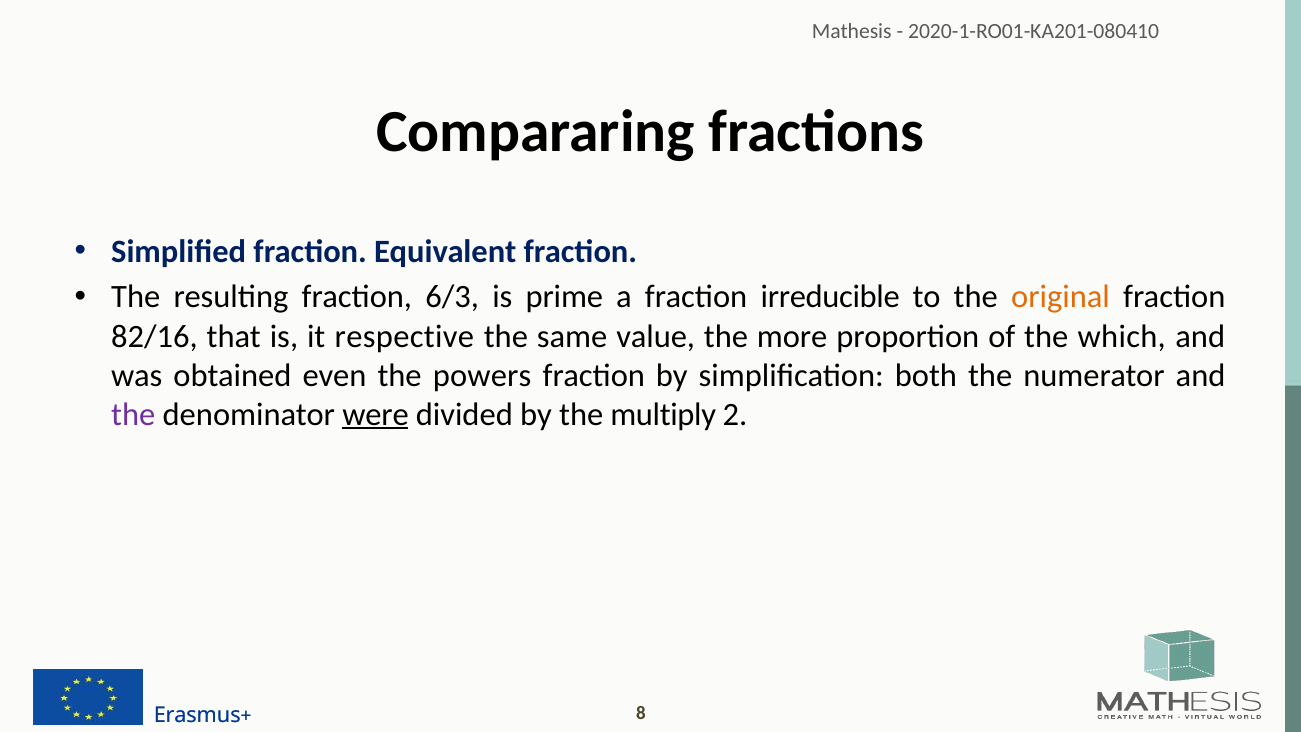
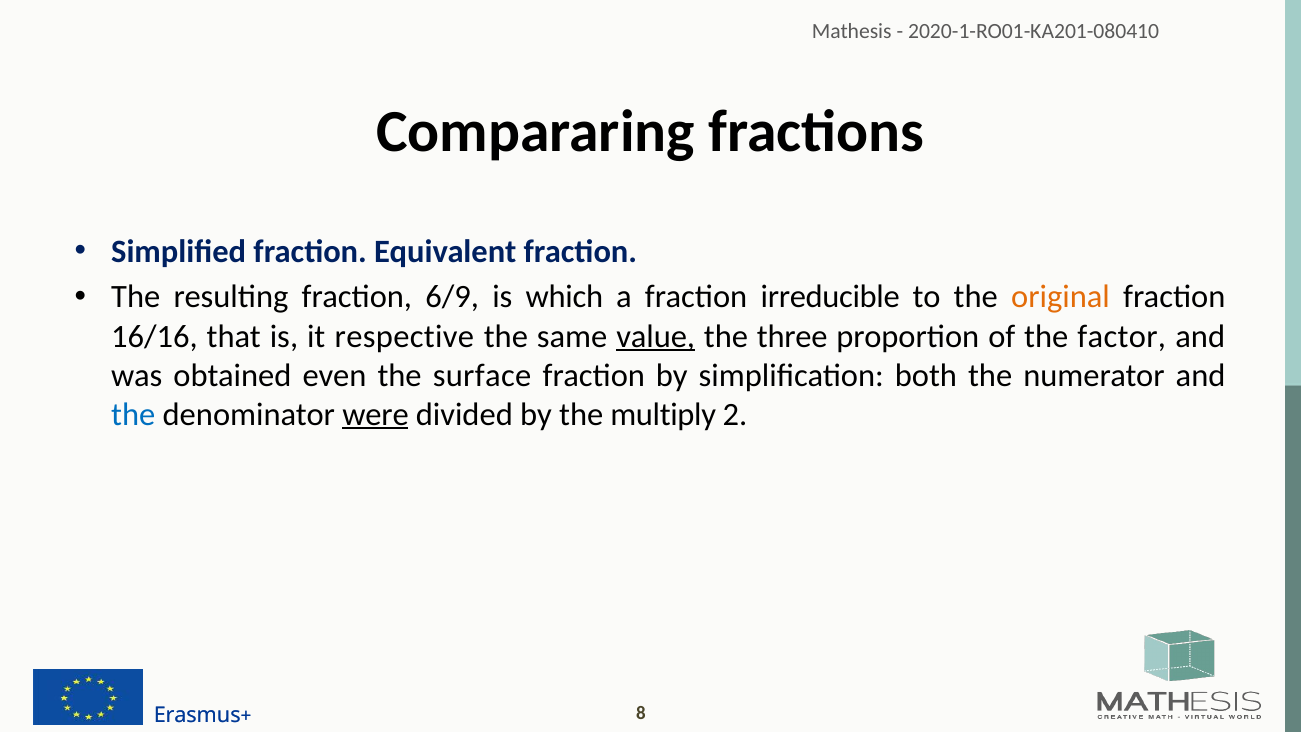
6/3: 6/3 -> 6/9 (452, 297)
prime: prime -> which (564, 297)
82/16: 82/16 -> 16/16 (154, 336)
value underline: none -> present (656, 336)
more: more -> three (792, 336)
which: which -> factor (1122, 336)
powers: powers -> surface (482, 375)
the colour: purple -> blue (133, 414)
